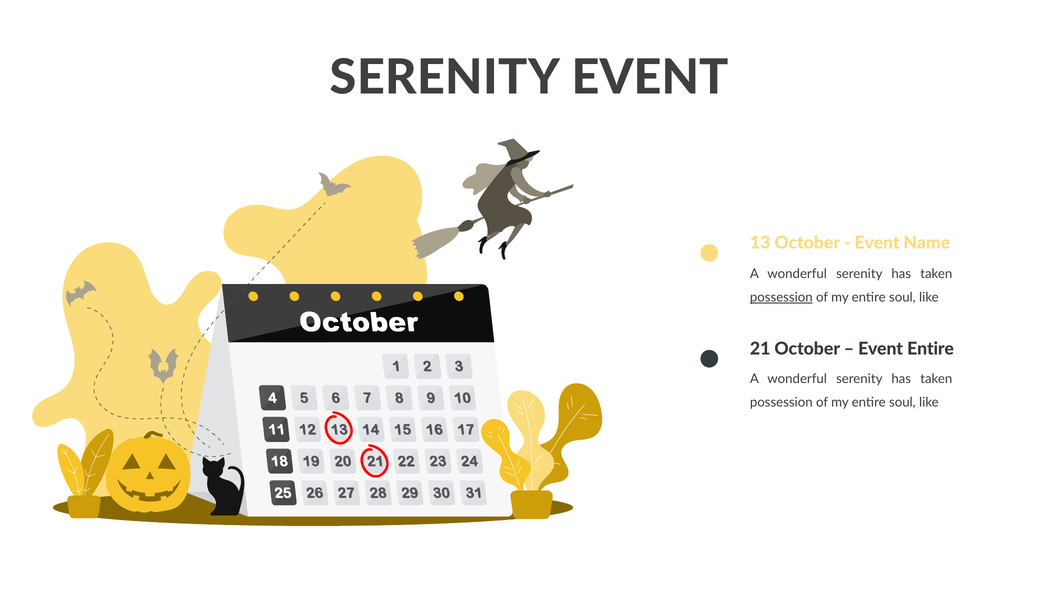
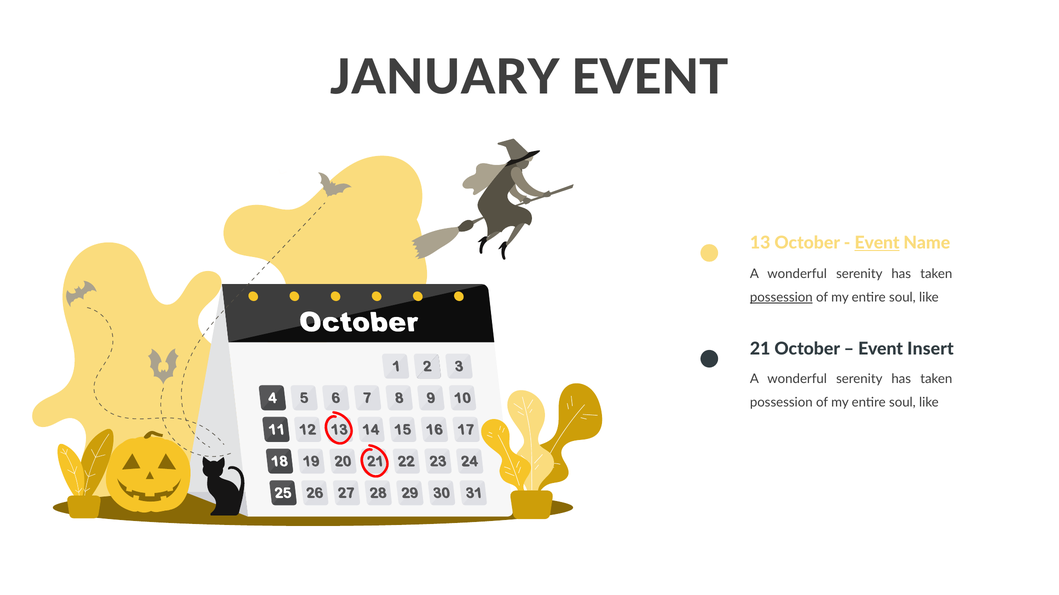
SERENITY: SERENITY -> JANUARY (445, 78)
Event underline: none -> present (877, 243)
Event Entire: Entire -> Insert (930, 349)
